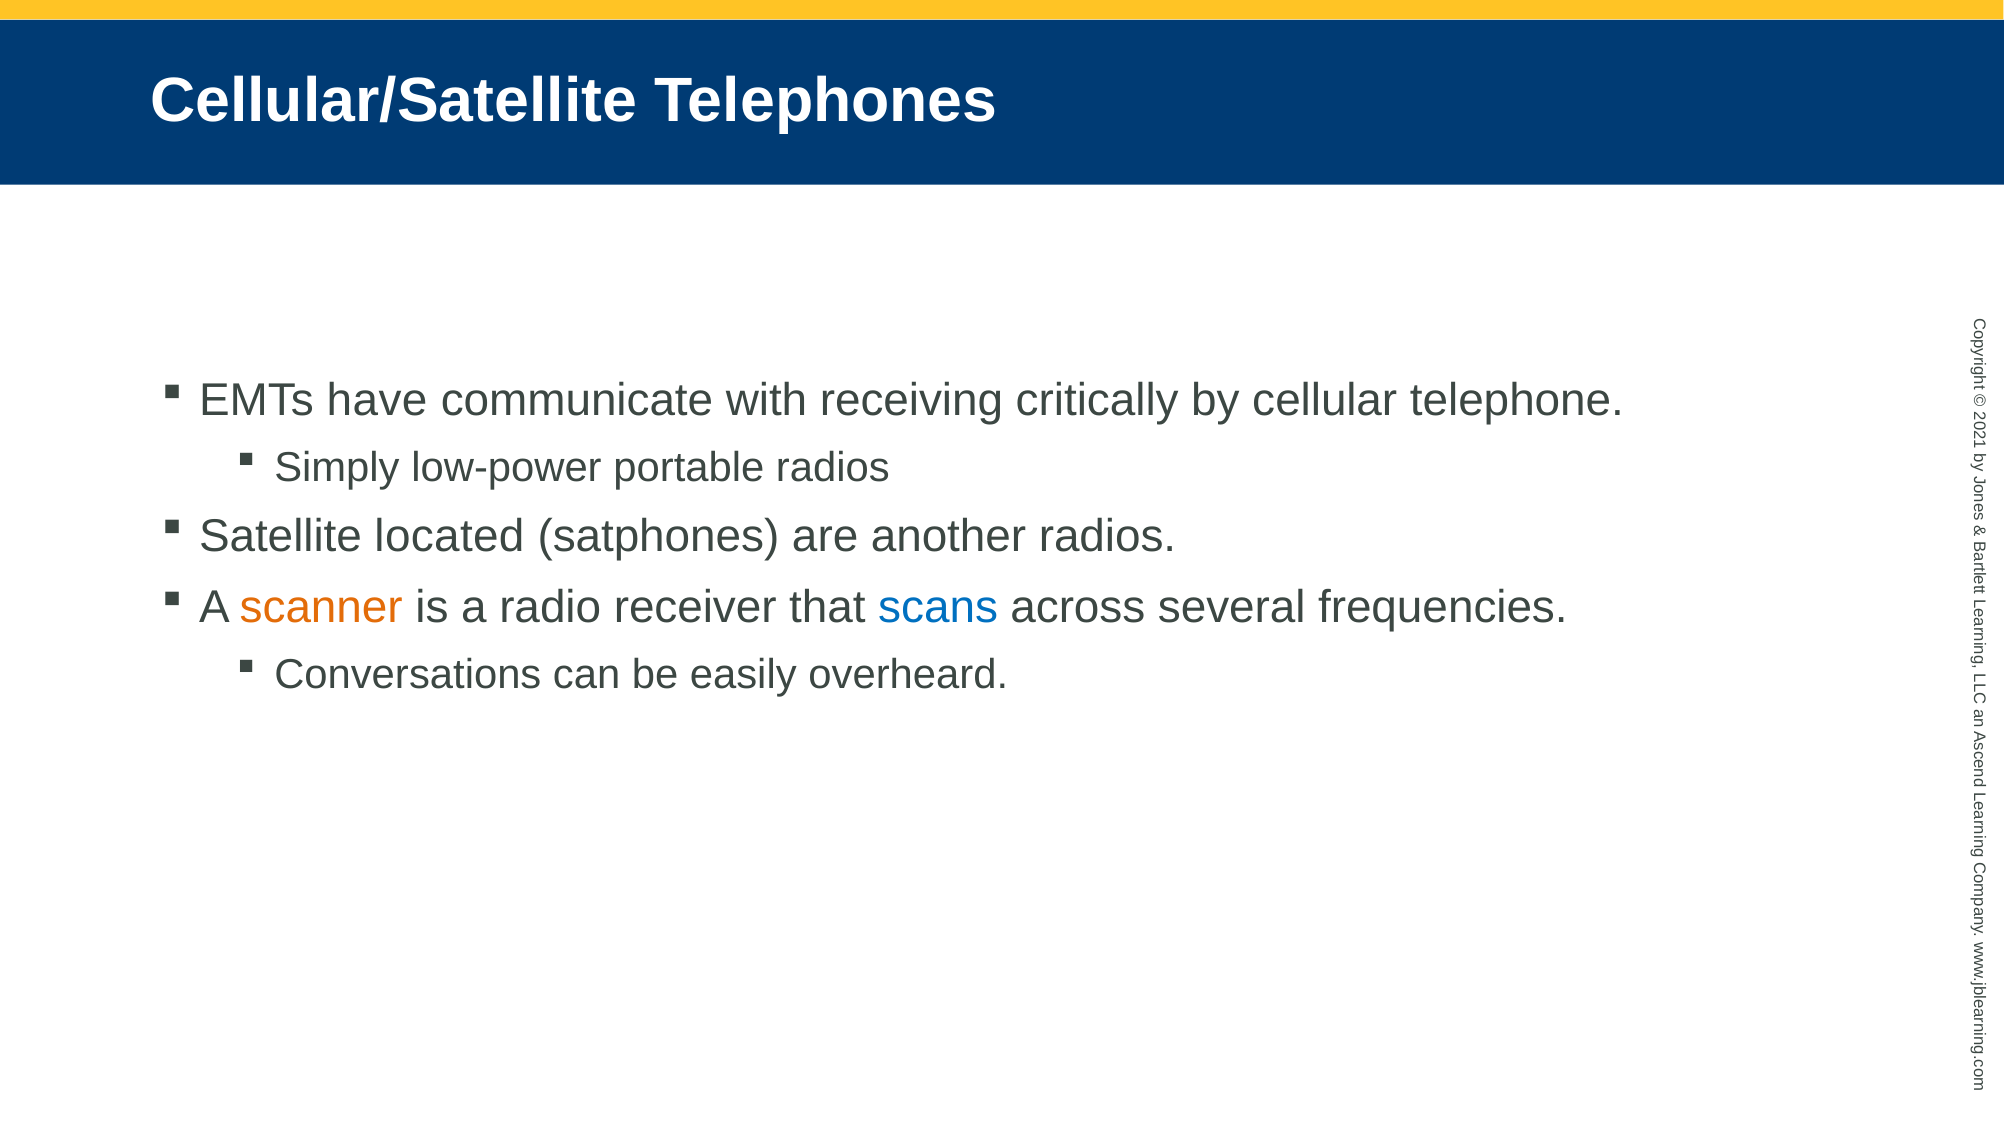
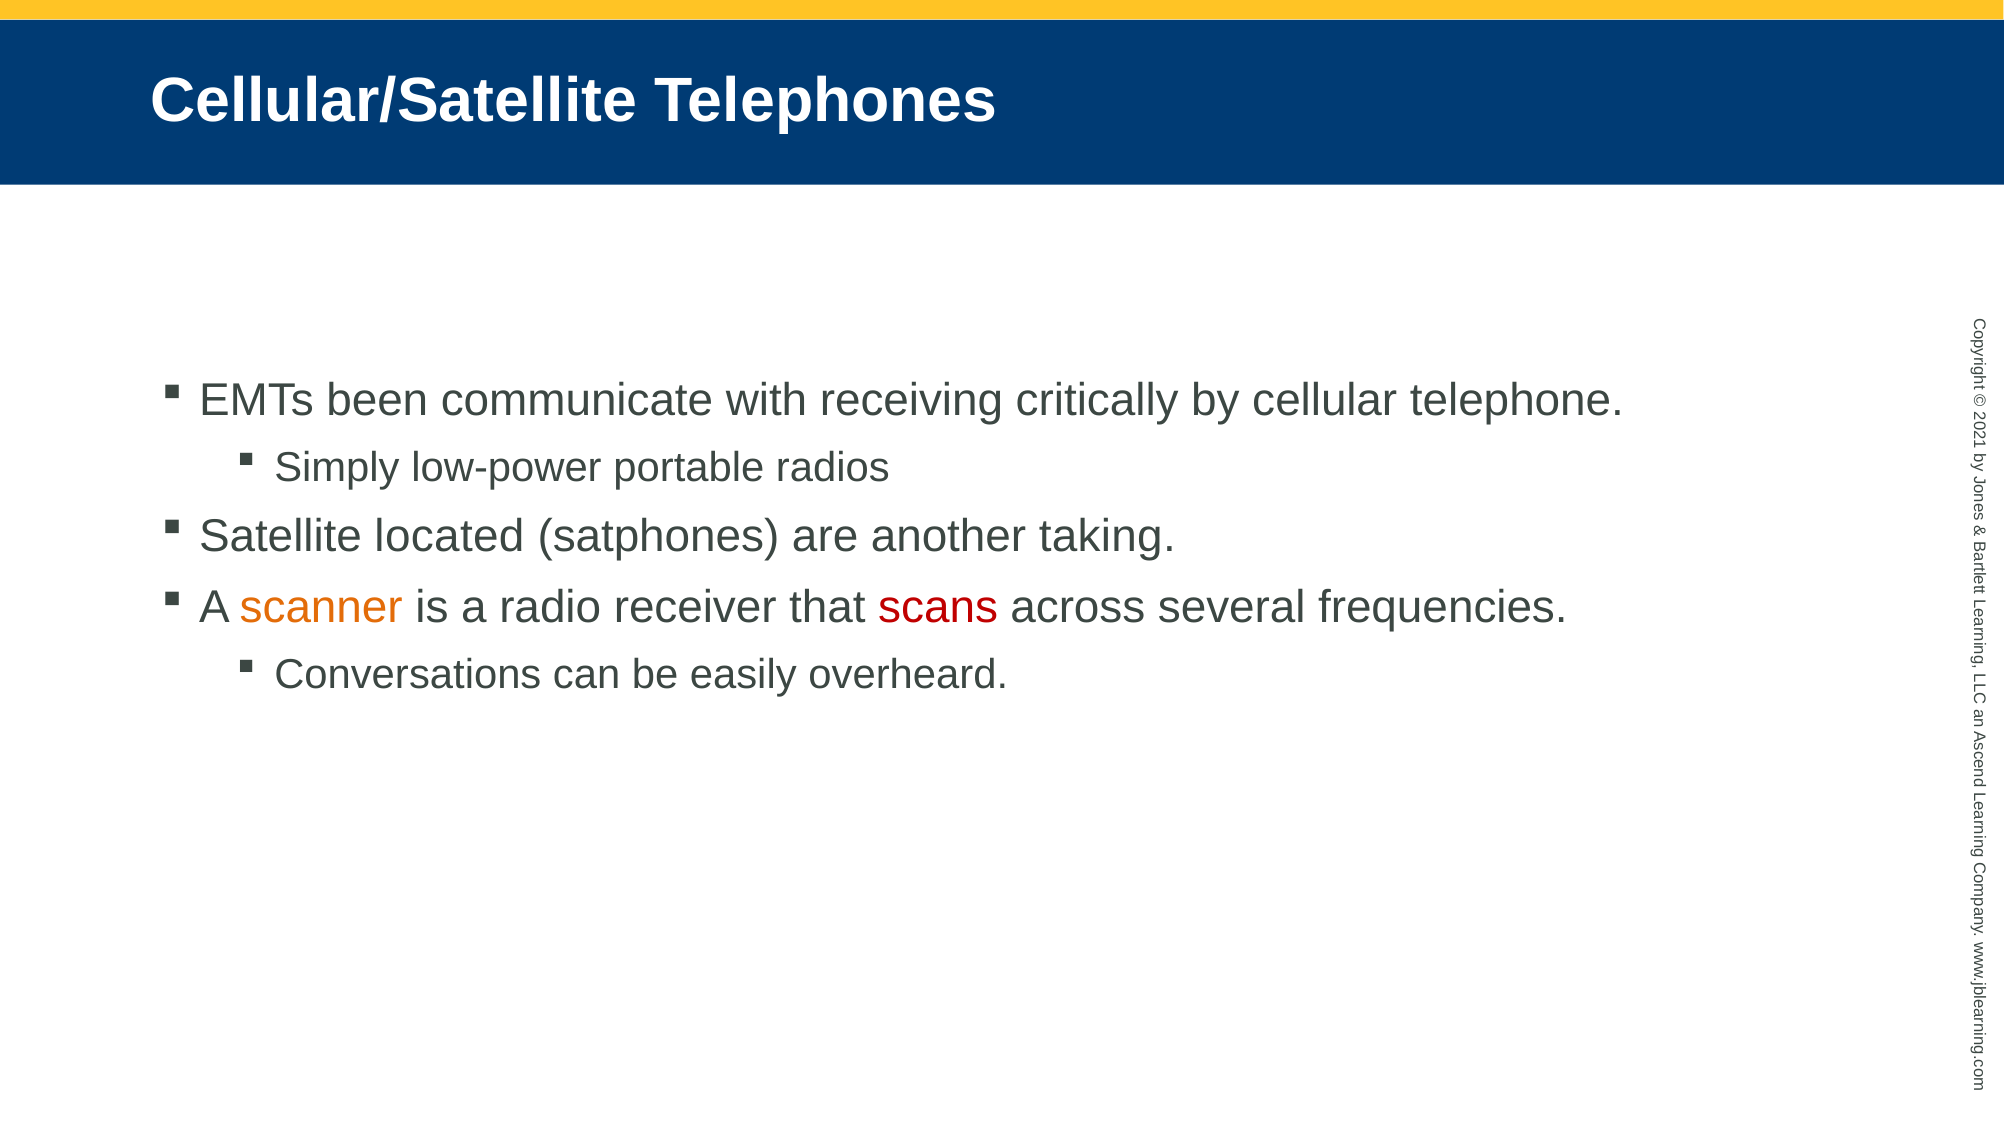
have: have -> been (377, 400)
another radios: radios -> taking (1107, 536)
scans colour: blue -> red (938, 608)
